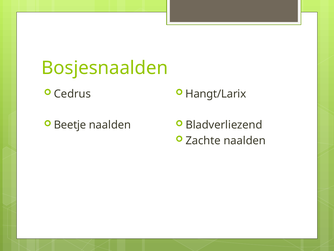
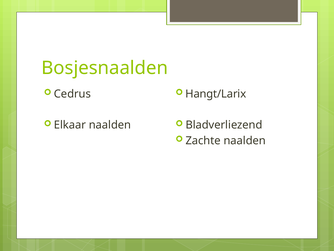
Beetje: Beetje -> Elkaar (70, 125)
